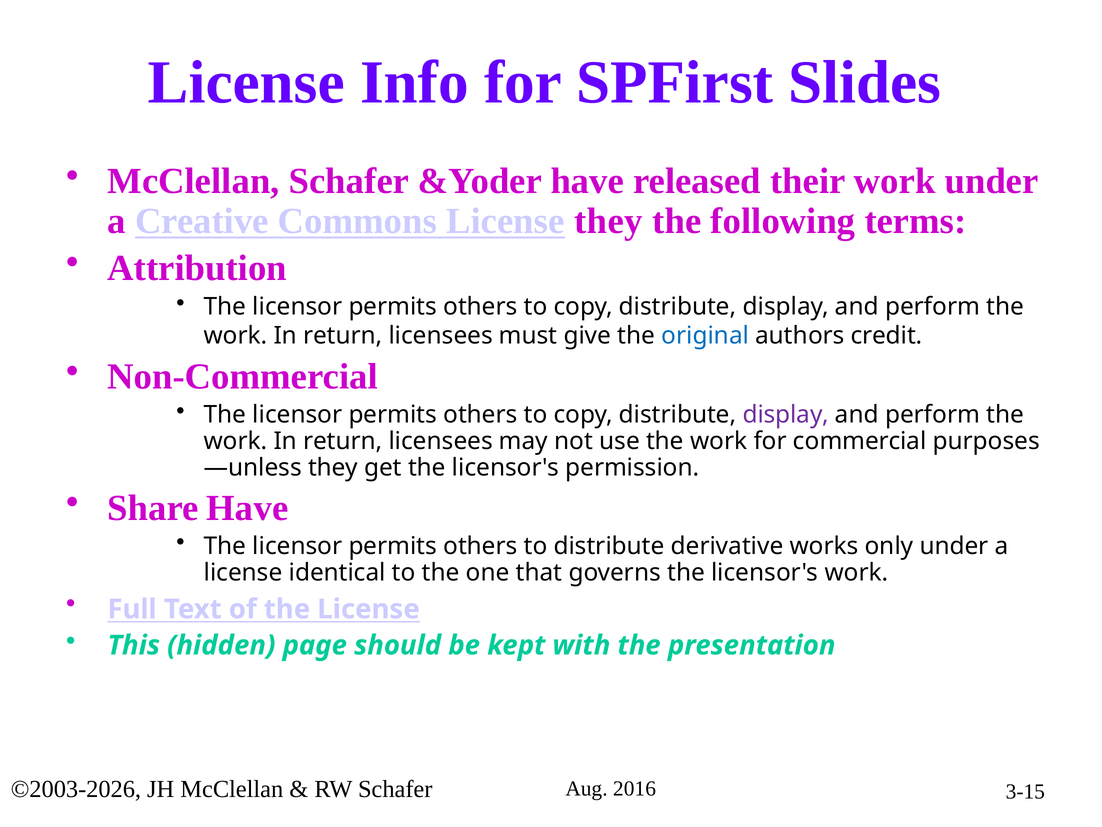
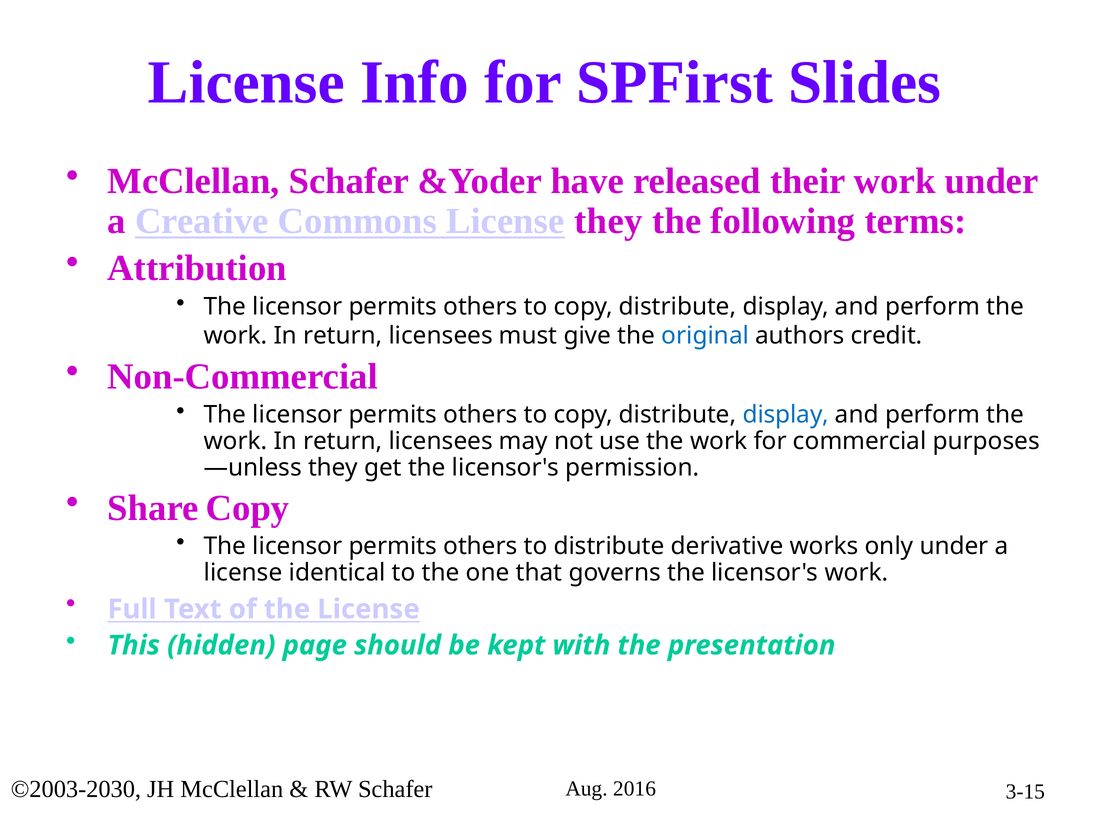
display colour: purple -> blue (786, 415)
Share Have: Have -> Copy (248, 508)
©2003-2026: ©2003-2026 -> ©2003-2030 (76, 788)
